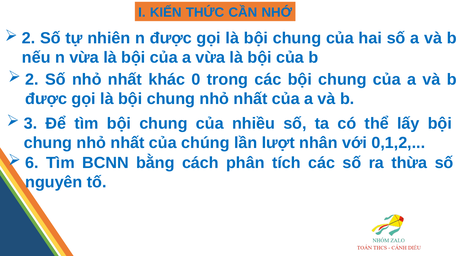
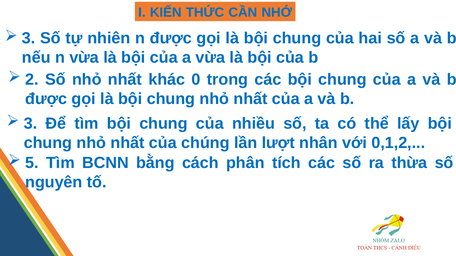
2: 2 -> 3 (29, 38)
6: 6 -> 5 (32, 163)
